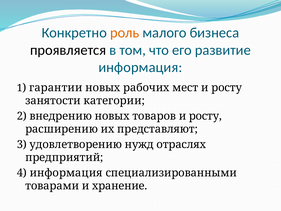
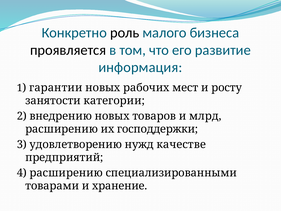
роль colour: orange -> black (125, 33)
товаров и росту: росту -> млрд (205, 116)
представляют: представляют -> господдержки (158, 129)
отраслях: отраслях -> качестве (181, 144)
4 информация: информация -> расширению (66, 173)
